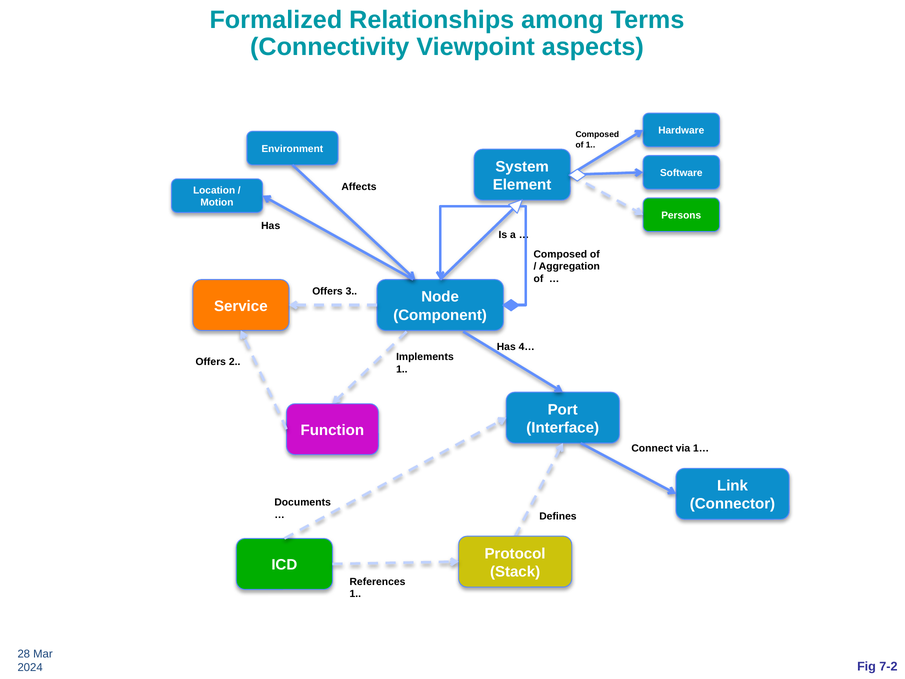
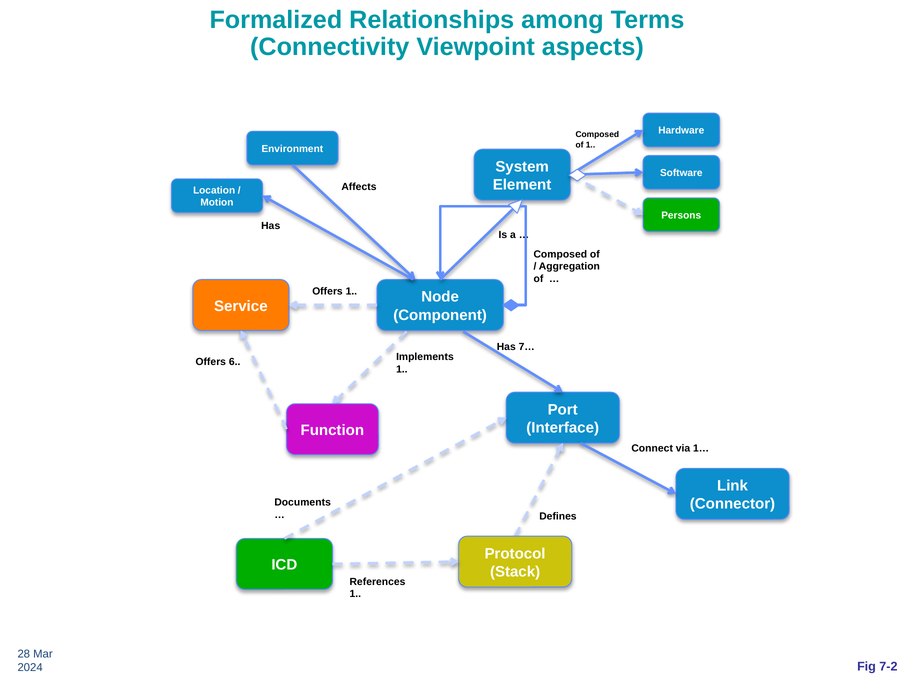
Offers 3: 3 -> 1 (351, 291)
4…: 4… -> 7… (527, 347)
2: 2 -> 6 (235, 362)
